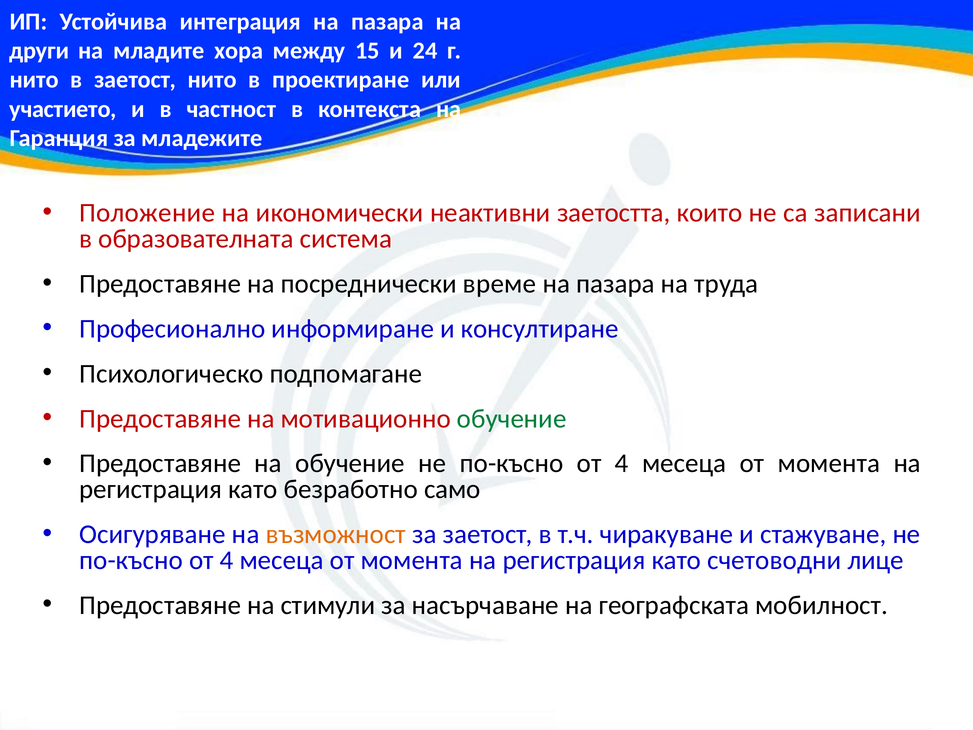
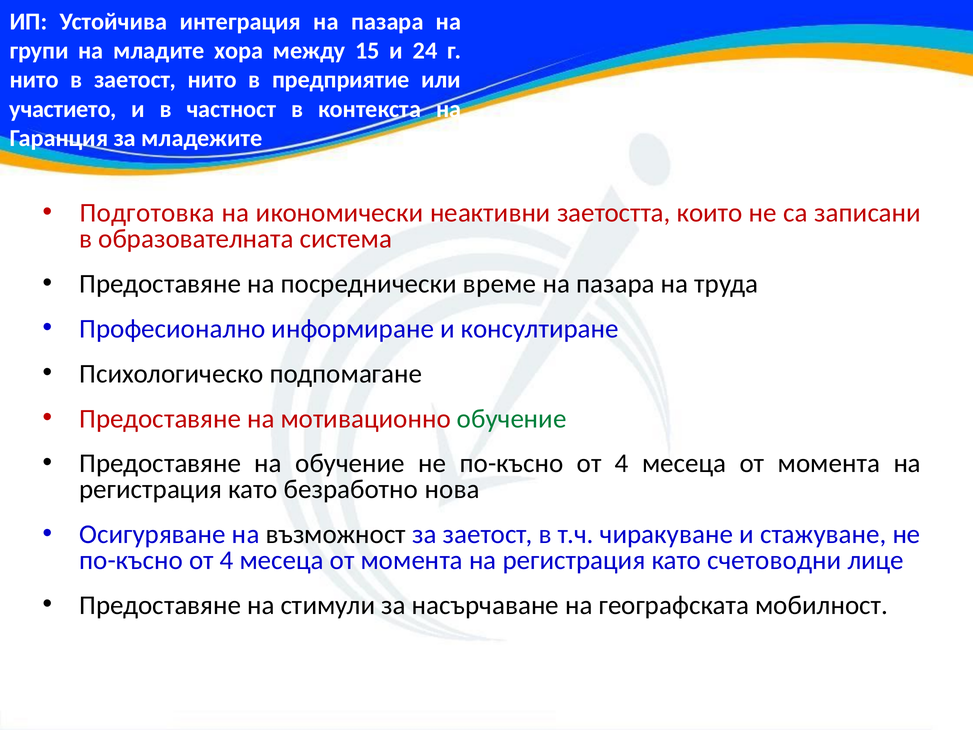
други: други -> групи (39, 51)
проектиране: проектиране -> предприятие (341, 80)
Положение: Положение -> Подготовка (147, 213)
само: само -> нова (452, 489)
възможност colour: orange -> black (336, 534)
